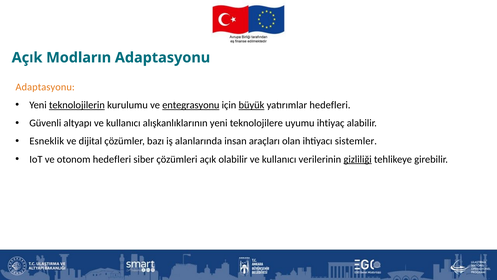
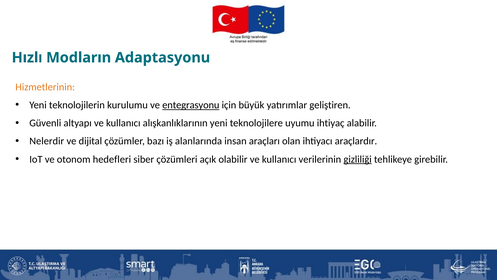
Açık: Açık -> Hızlı (27, 58)
Adaptasyonu: Adaptasyonu -> Hizmetlerinin (45, 87)
teknolojilerin underline: present -> none (77, 105)
büyük underline: present -> none (251, 105)
yatırımlar hedefleri: hedefleri -> geliştiren (330, 105)
Esneklik: Esneklik -> Nelerdir (47, 141)
sistemler: sistemler -> araçlardır (356, 141)
